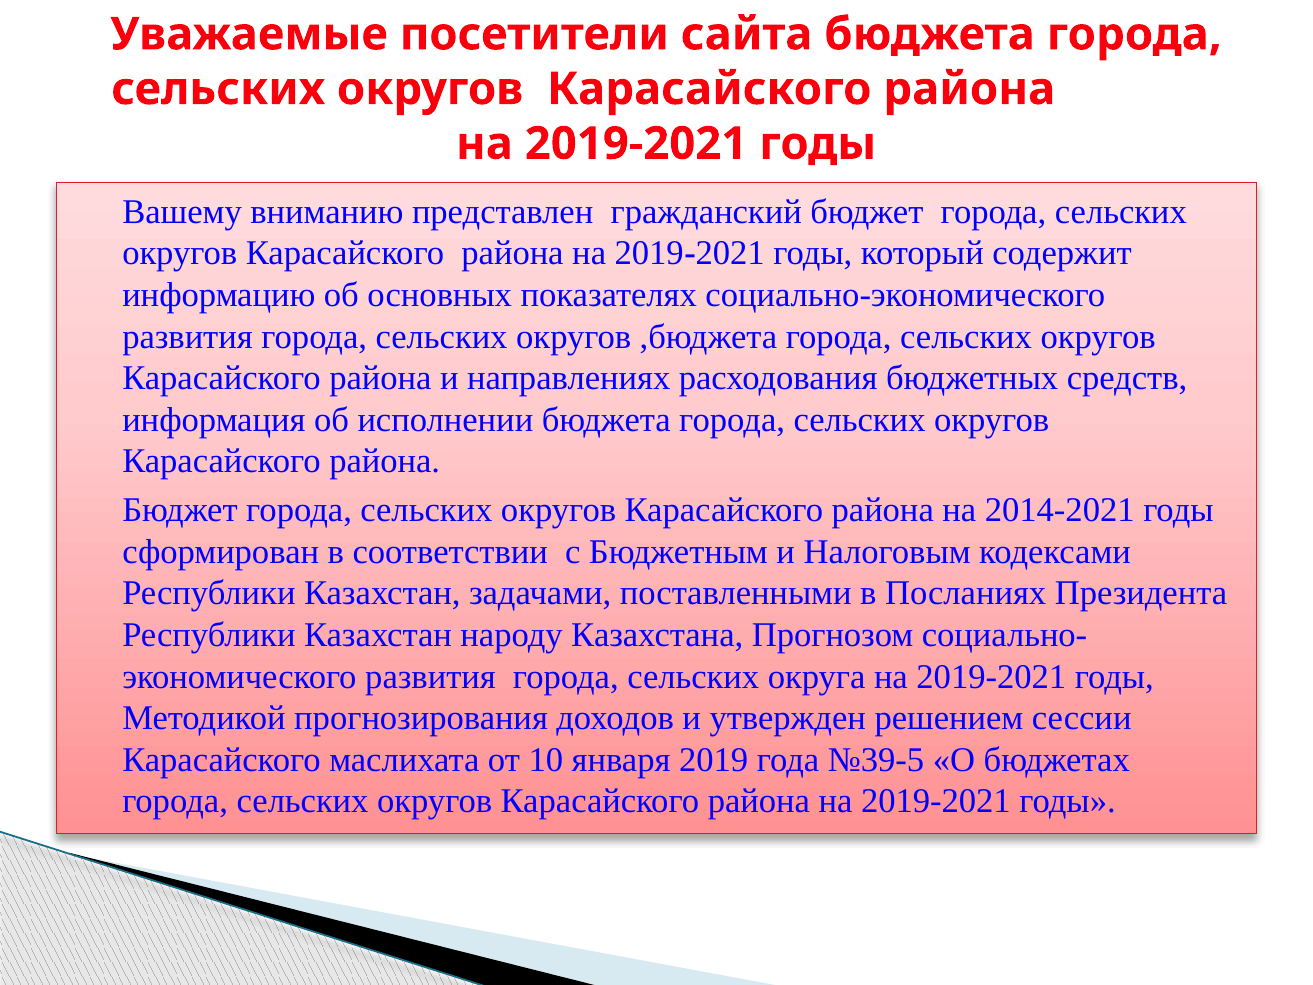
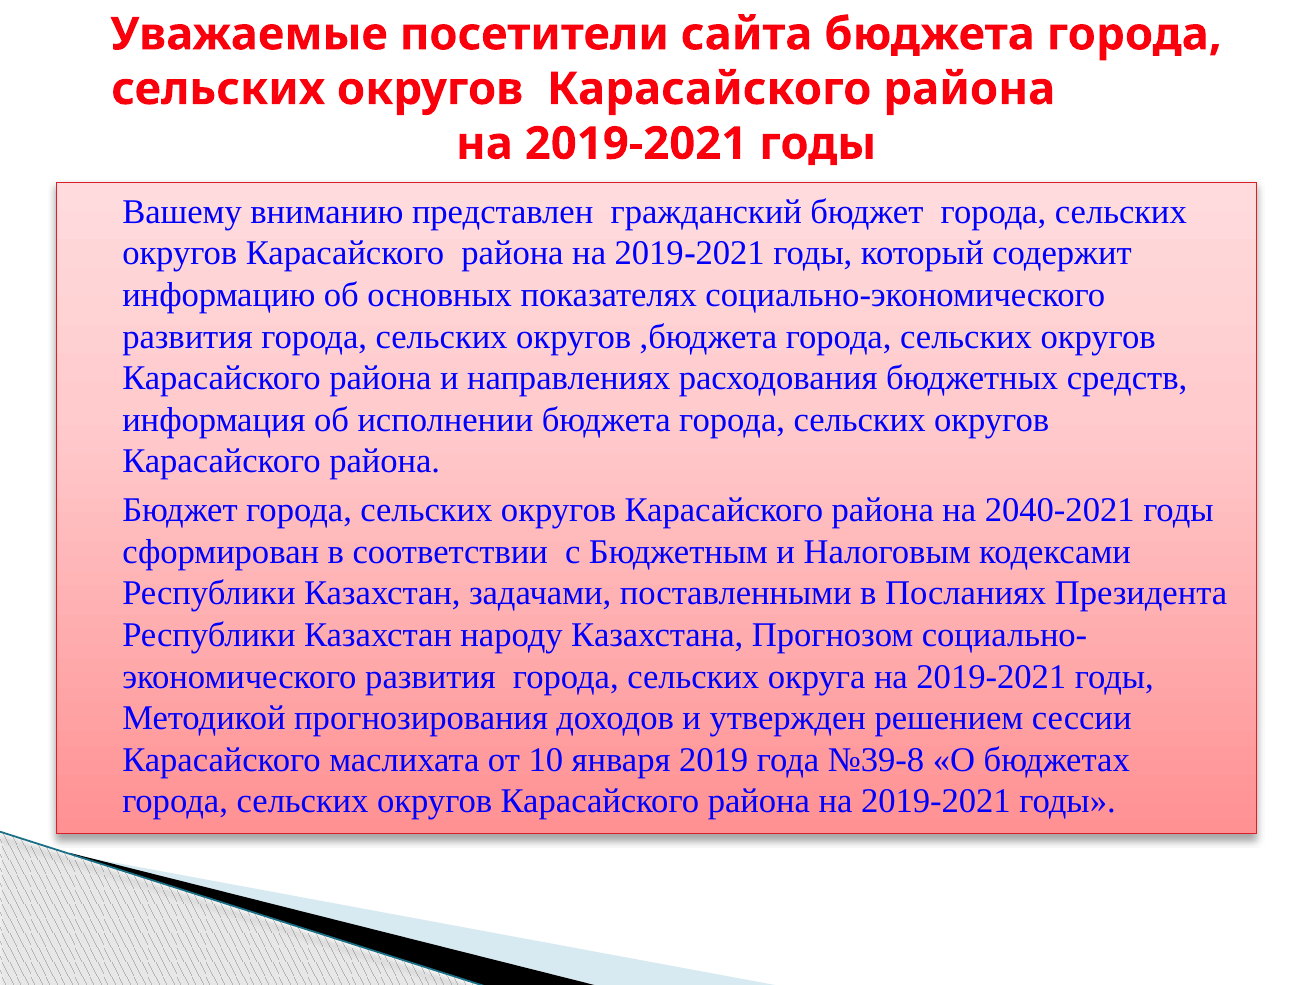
2014-2021: 2014-2021 -> 2040-2021 (1060, 510)
№39-5: №39-5 -> №39-8 (876, 760)
